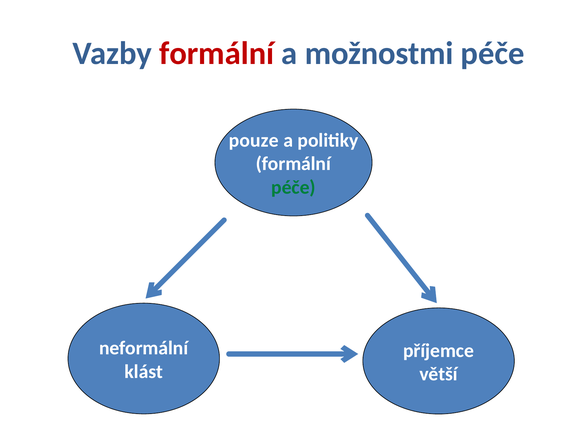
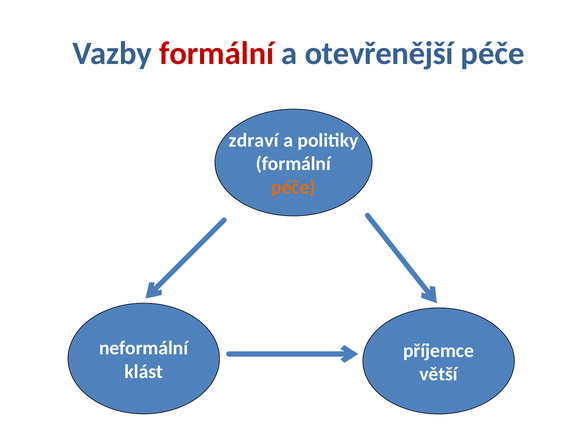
možnostmi: možnostmi -> otevřenější (379, 53)
pouze: pouze -> zdraví (254, 140)
péče colour: green -> orange (294, 187)
